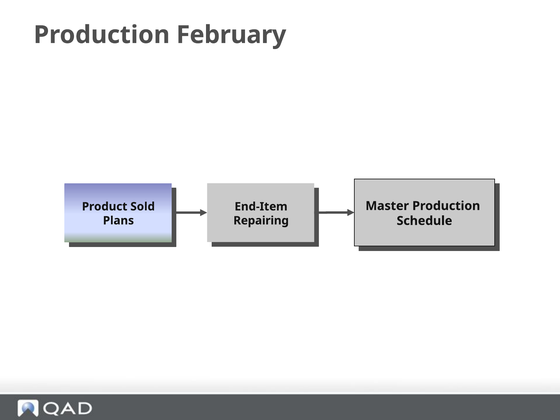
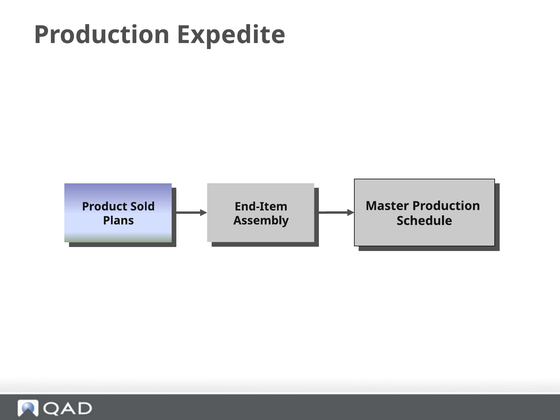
February: February -> Expedite (231, 35)
Repairing: Repairing -> Assembly (261, 221)
